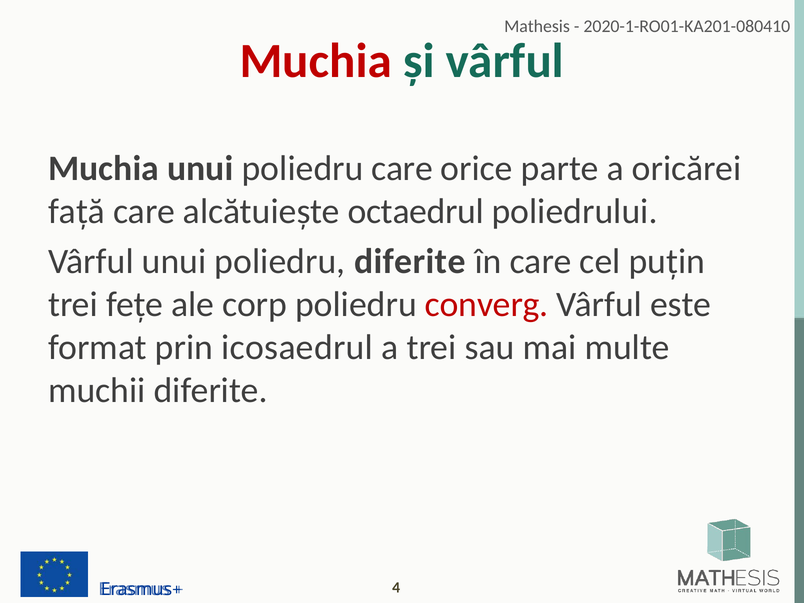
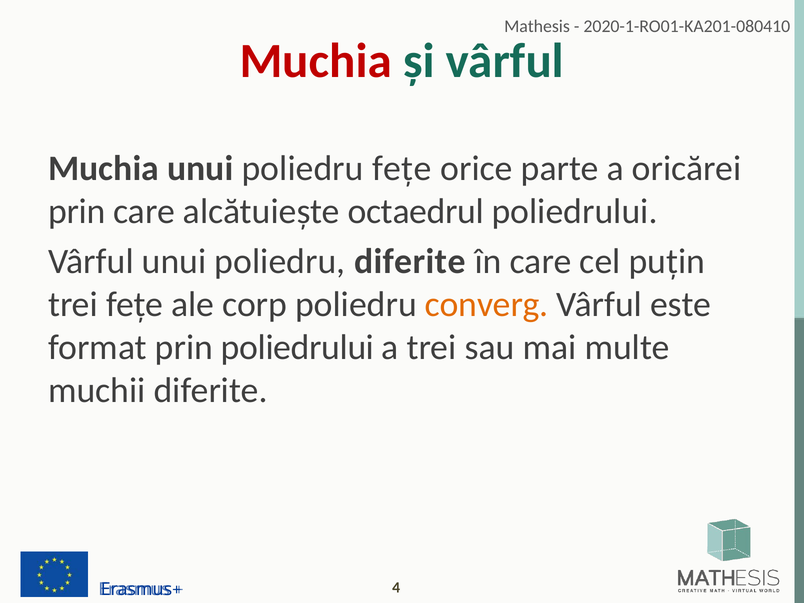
poliedru care: care -> fețe (402, 169)
față: față -> prin (77, 211)
converg colour: red -> orange (487, 304)
prin icosaedrul: icosaedrul -> poliedrului (297, 347)
